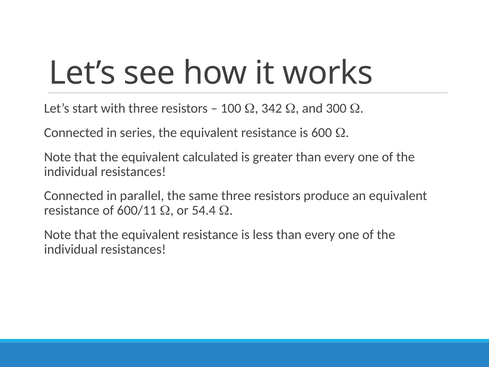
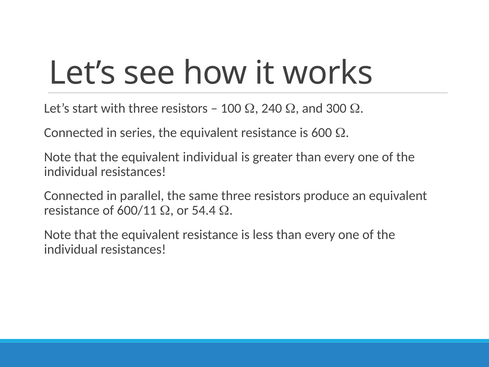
342: 342 -> 240 (272, 108)
equivalent calculated: calculated -> individual (210, 157)
